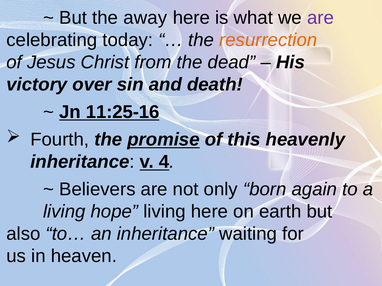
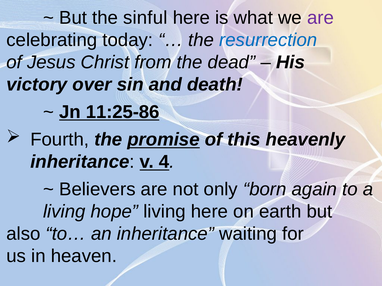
away: away -> sinful (145, 18)
resurrection colour: orange -> blue (268, 40)
11:25-16: 11:25-16 -> 11:25-86 (123, 112)
